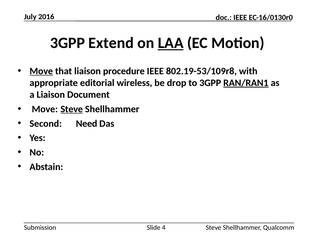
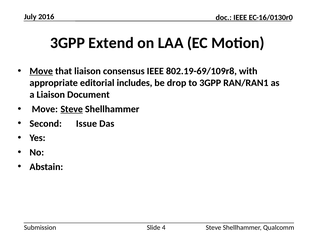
LAA underline: present -> none (171, 43)
procedure: procedure -> consensus (124, 71)
802.19-53/109r8: 802.19-53/109r8 -> 802.19-69/109r8 (201, 71)
wireless: wireless -> includes (134, 83)
RAN/RAN1 underline: present -> none (246, 83)
Need: Need -> Issue (86, 124)
